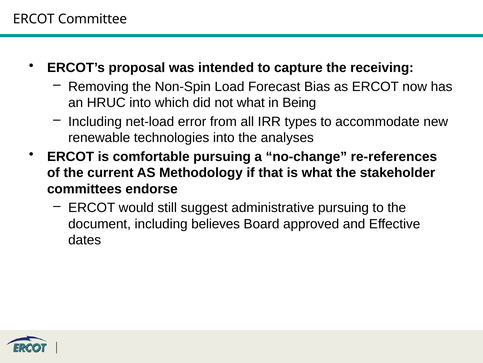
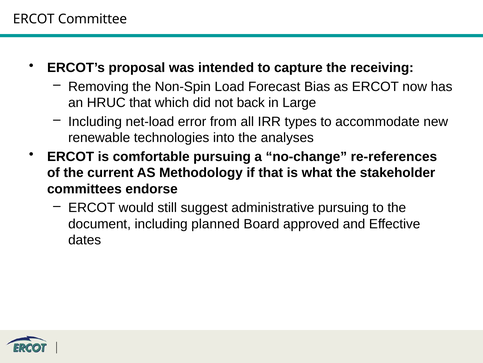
HRUC into: into -> that (140, 103)
not what: what -> back (251, 103)
Being: Being -> Large (299, 103)
believes: believes -> planned (216, 223)
